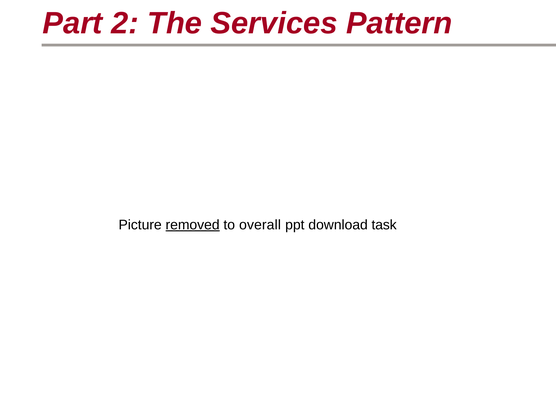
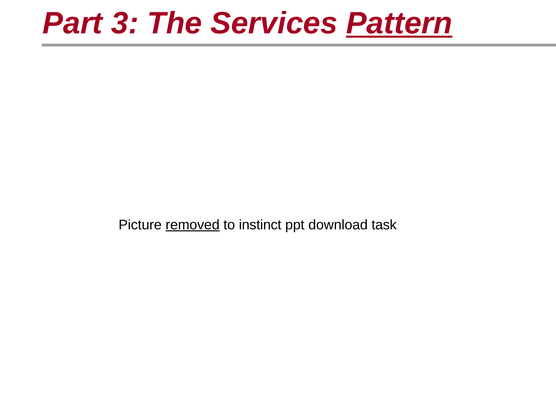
2: 2 -> 3 (125, 23)
Pattern underline: none -> present (399, 23)
overall: overall -> instinct (260, 225)
